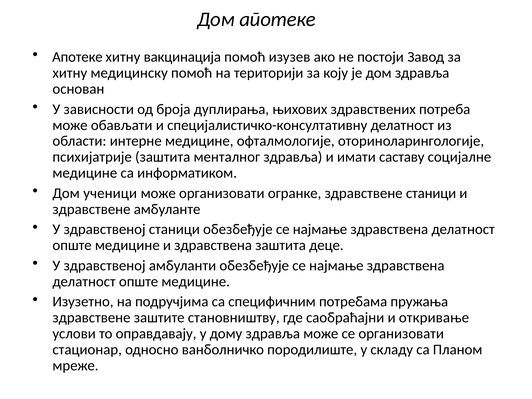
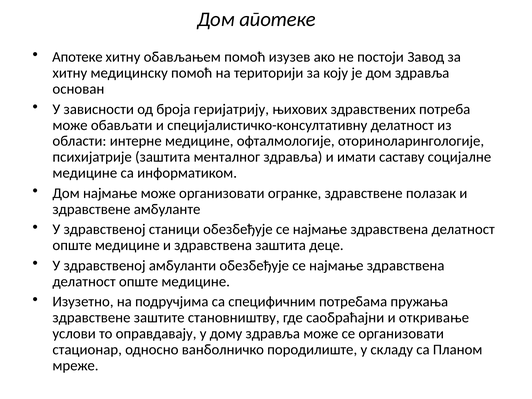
вакцинација: вакцинација -> обављањем (182, 57)
дуплирања: дуплирања -> геријатрију (231, 109)
Дом ученици: ученици -> најмање (110, 193)
здравствене станици: станици -> полазак (431, 193)
